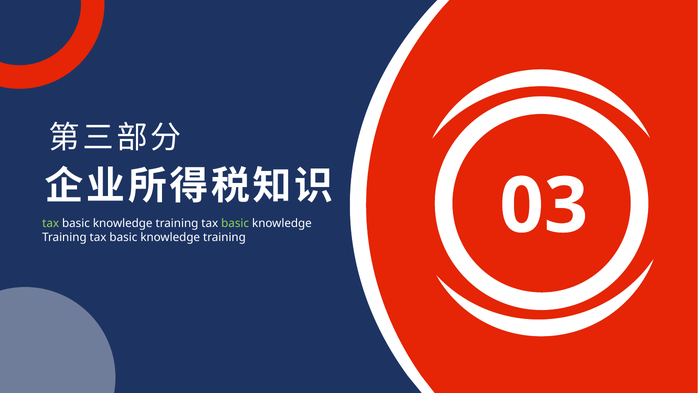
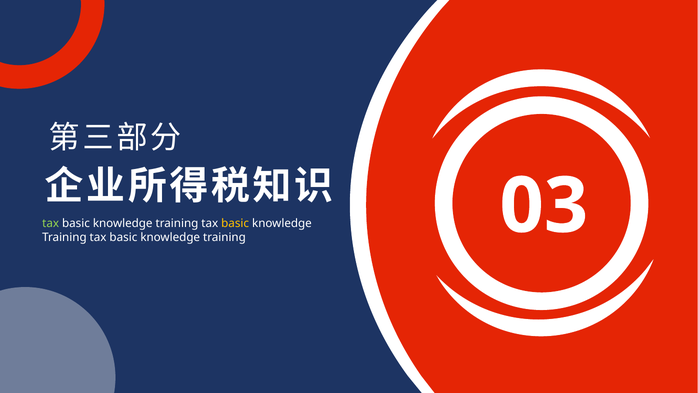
basic colour: light green -> yellow (235, 223)
